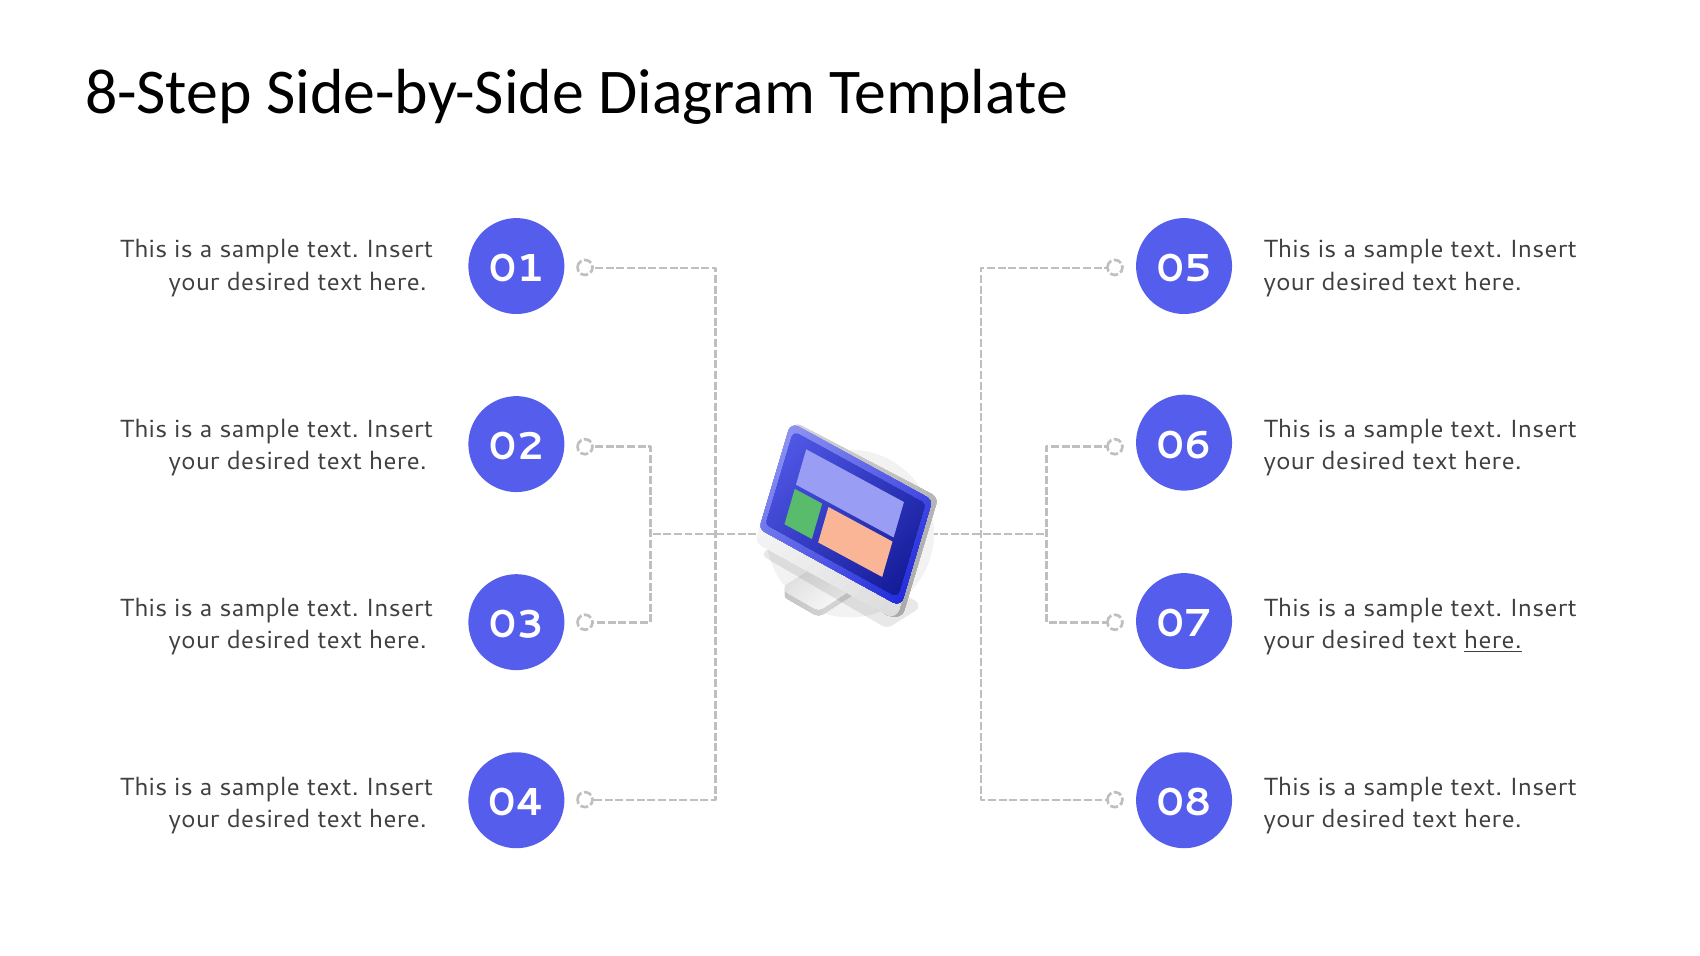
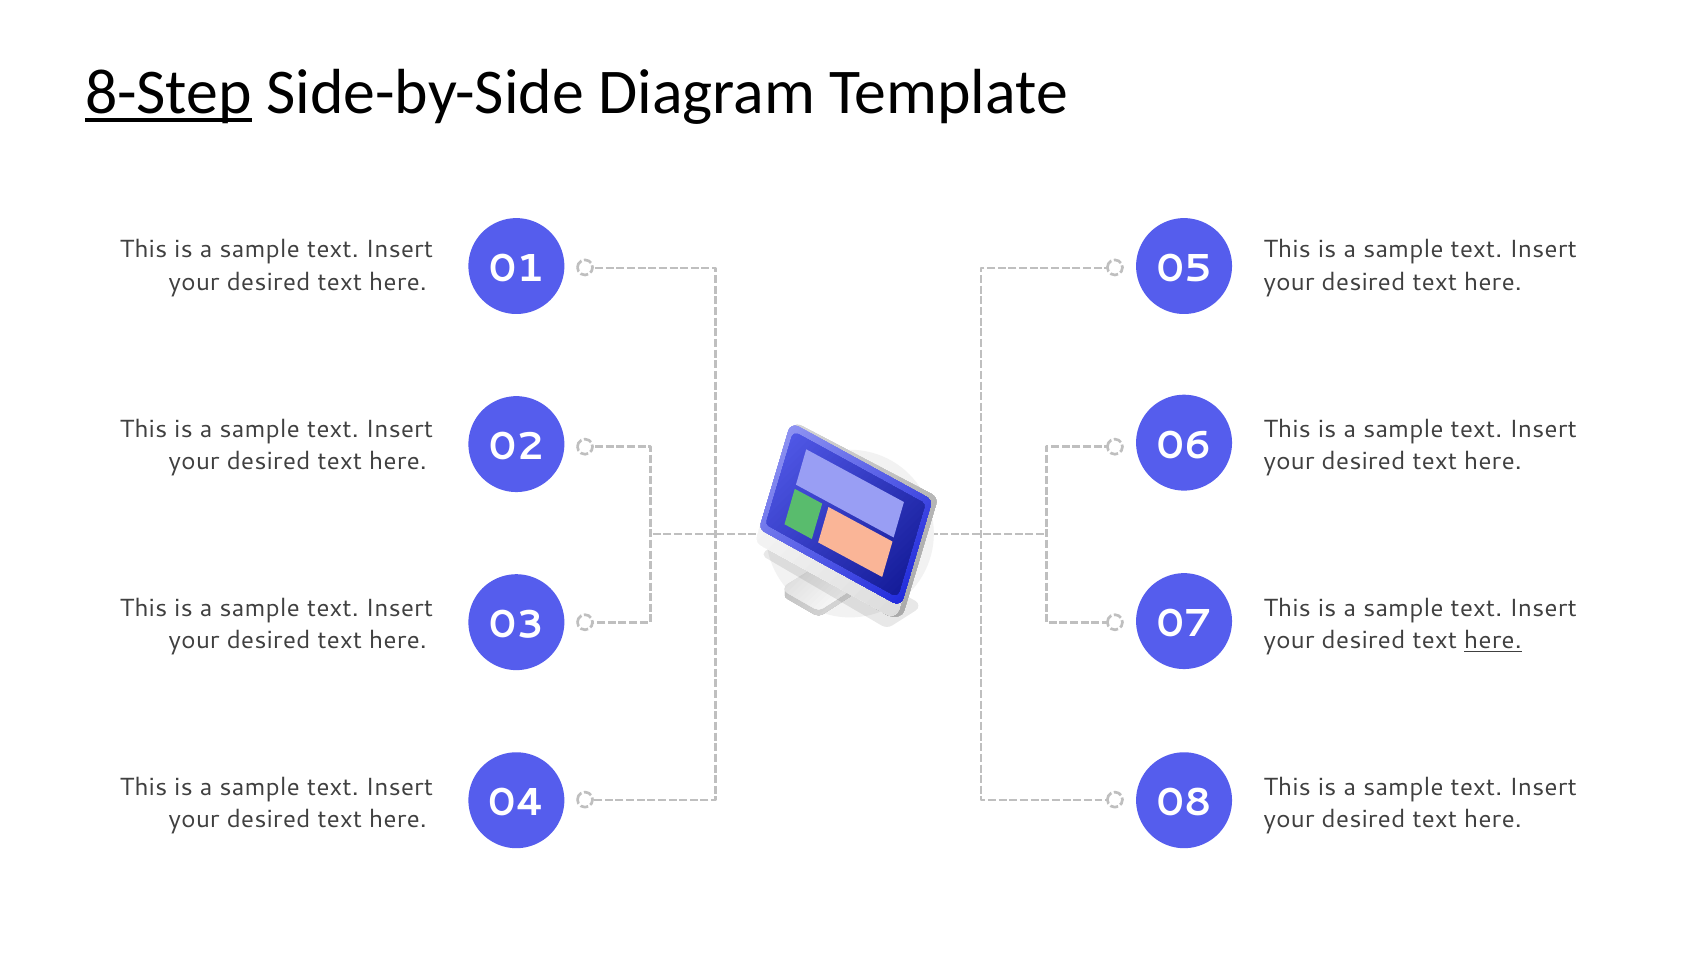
8-Step underline: none -> present (169, 92)
